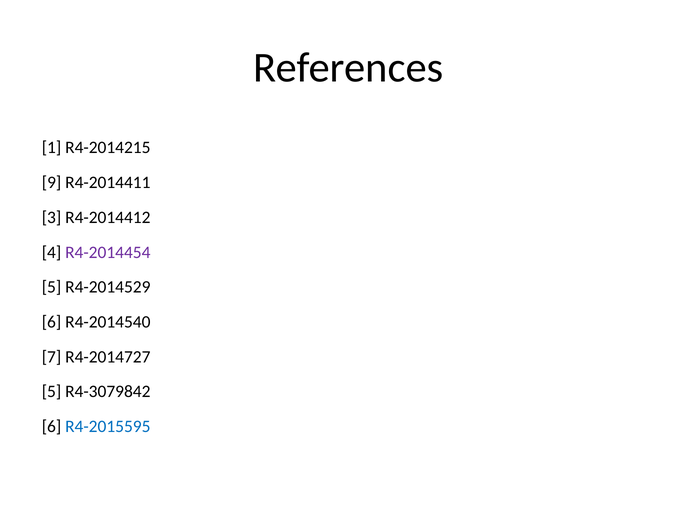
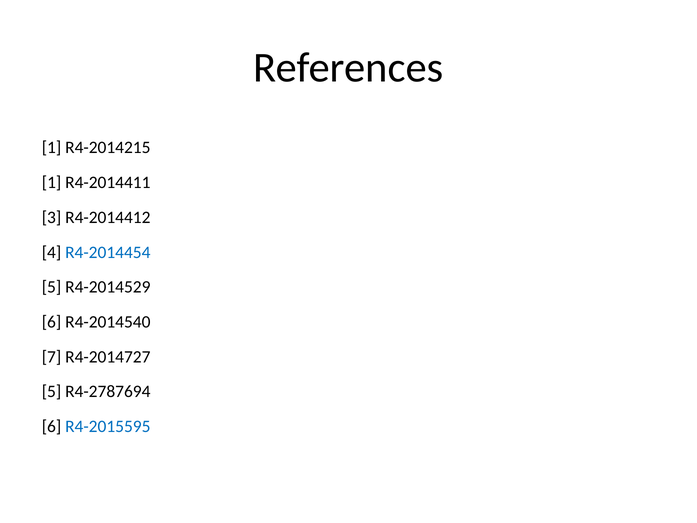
9: 9 -> 1 (52, 182)
R4-2014454 colour: purple -> blue (108, 252)
R4-3079842: R4-3079842 -> R4-2787694 (108, 392)
